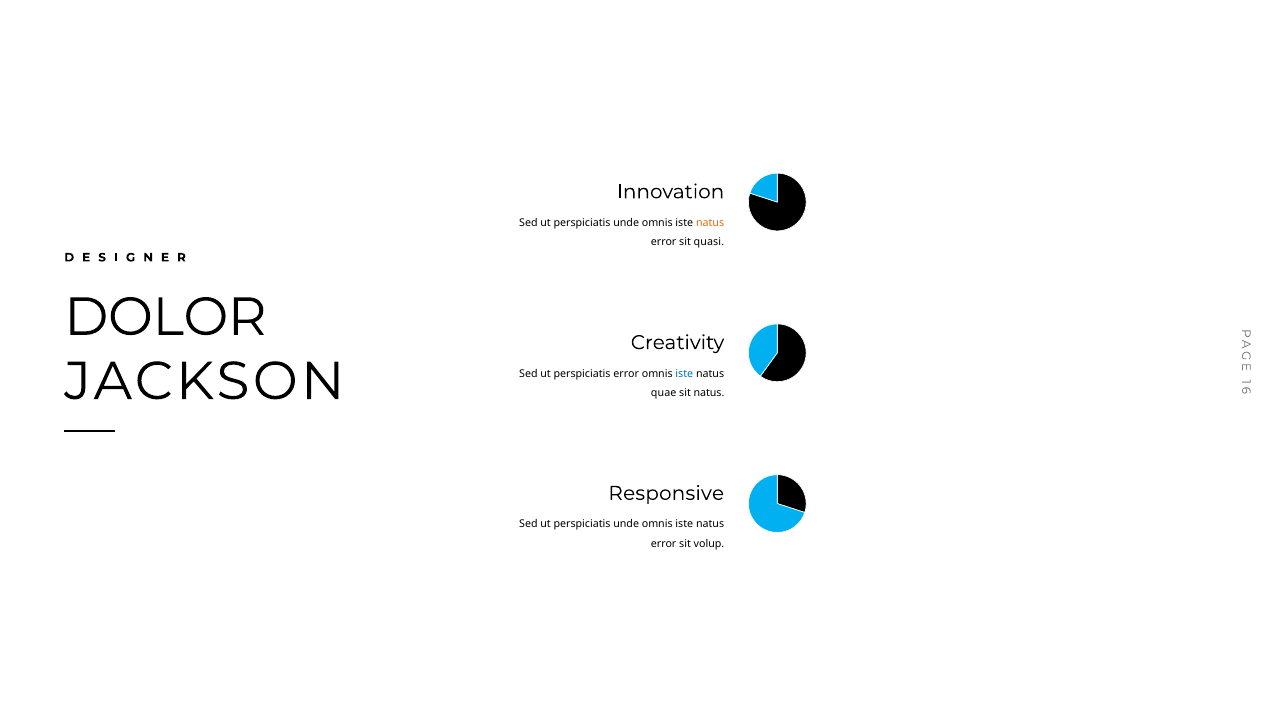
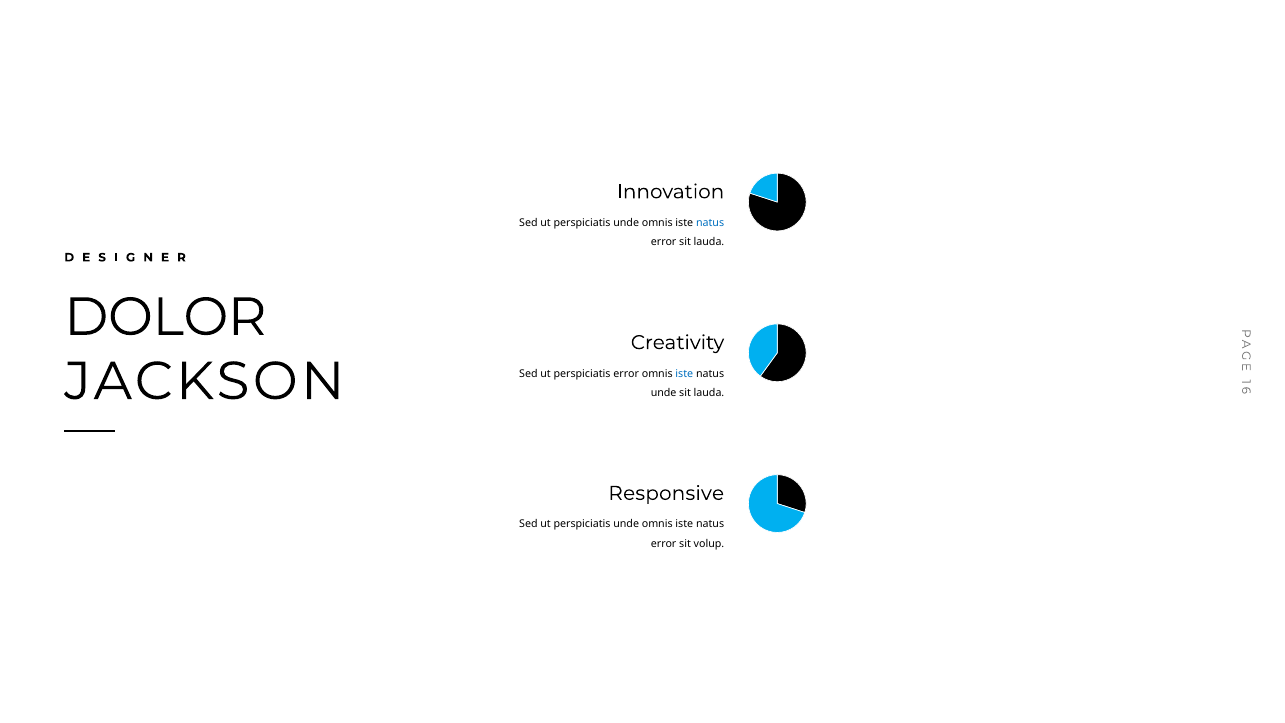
natus colour: orange -> blue (710, 223)
error sit quasi: quasi -> lauda (709, 242)
quae: quae -> unde (664, 393)
natus: natus -> lauda (709, 393)
